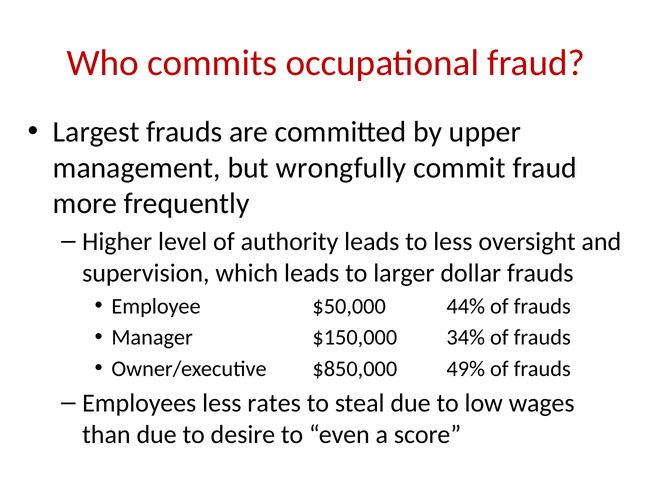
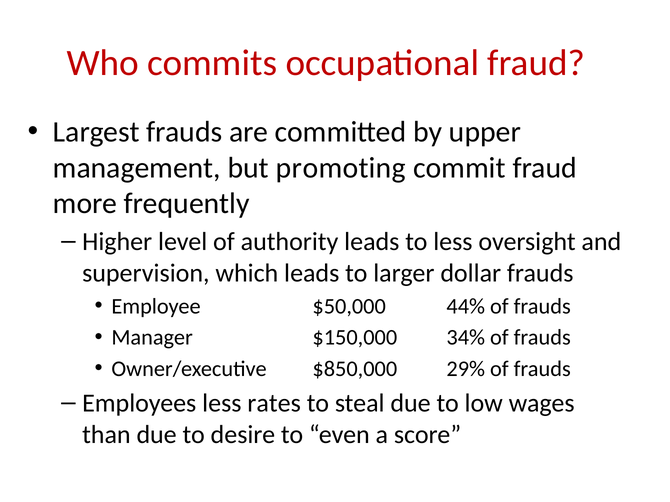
wrongfully: wrongfully -> promoting (341, 168)
49%: 49% -> 29% (466, 369)
